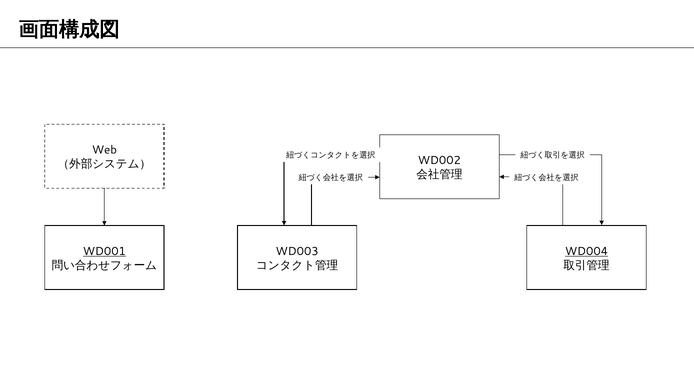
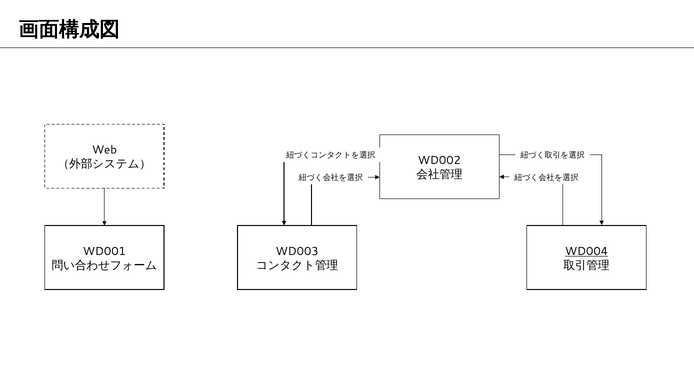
WD001 underline: present -> none (104, 251)
